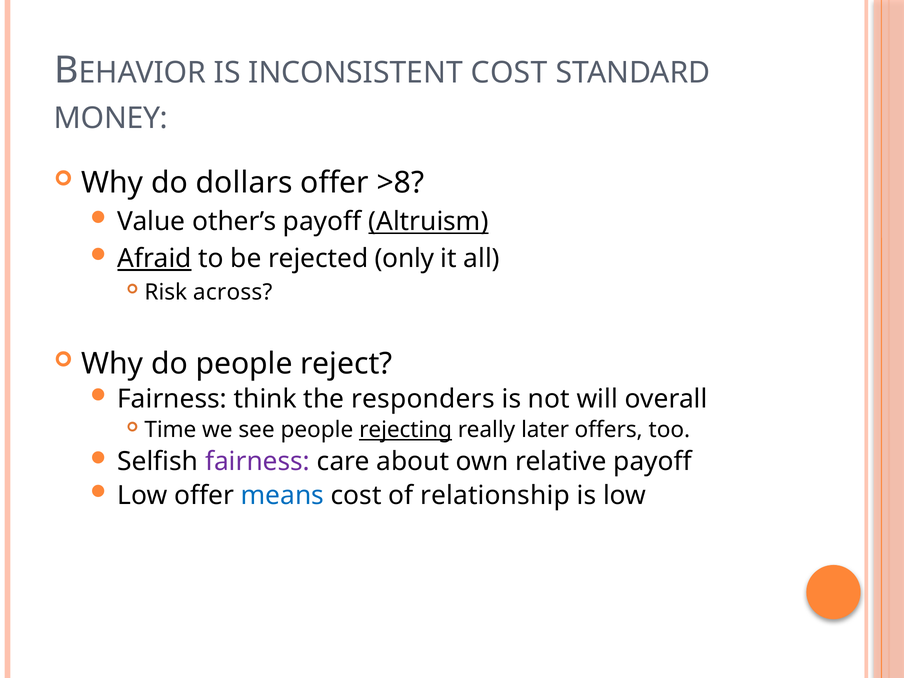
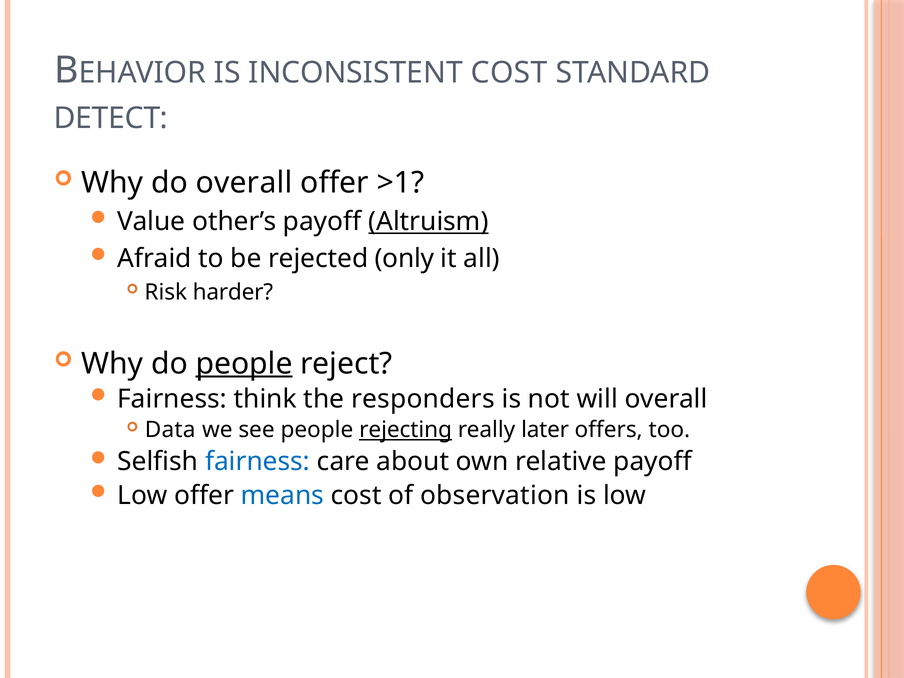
MONEY: MONEY -> DETECT (111, 118)
do dollars: dollars -> overall (244, 183)
>8: >8 -> >1 (400, 183)
Afraid underline: present -> none (154, 259)
across: across -> harder (233, 292)
people underline: none -> present (244, 364)
Time: Time -> Data (170, 430)
fairness colour: purple -> blue (258, 462)
relationship: relationship -> observation (495, 495)
